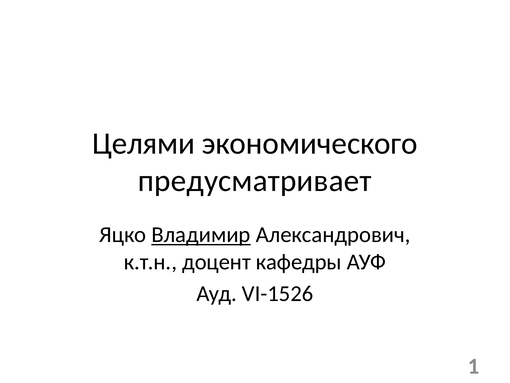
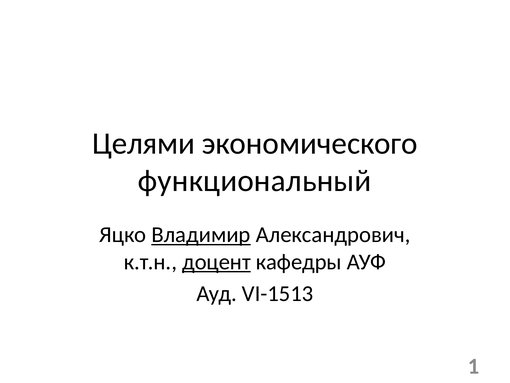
предусматривает: предусматривает -> функциональный (255, 181)
доцент underline: none -> present (216, 262)
VI-1526: VI-1526 -> VI-1513 (278, 293)
